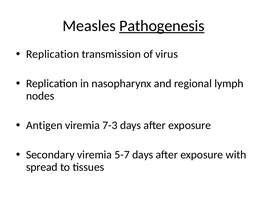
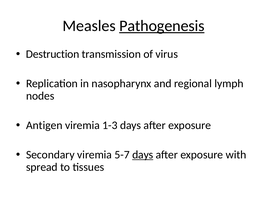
Replication: Replication -> Destruction (53, 54)
7-3: 7-3 -> 1-3 (110, 126)
days underline: none -> present (143, 155)
